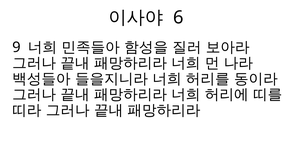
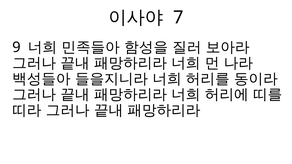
6: 6 -> 7 (178, 18)
